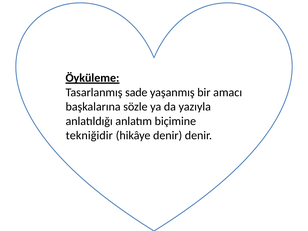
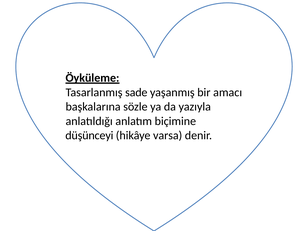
tekniğidir: tekniğidir -> düşünceyi (89, 135)
hikâye denir: denir -> varsa (168, 135)
